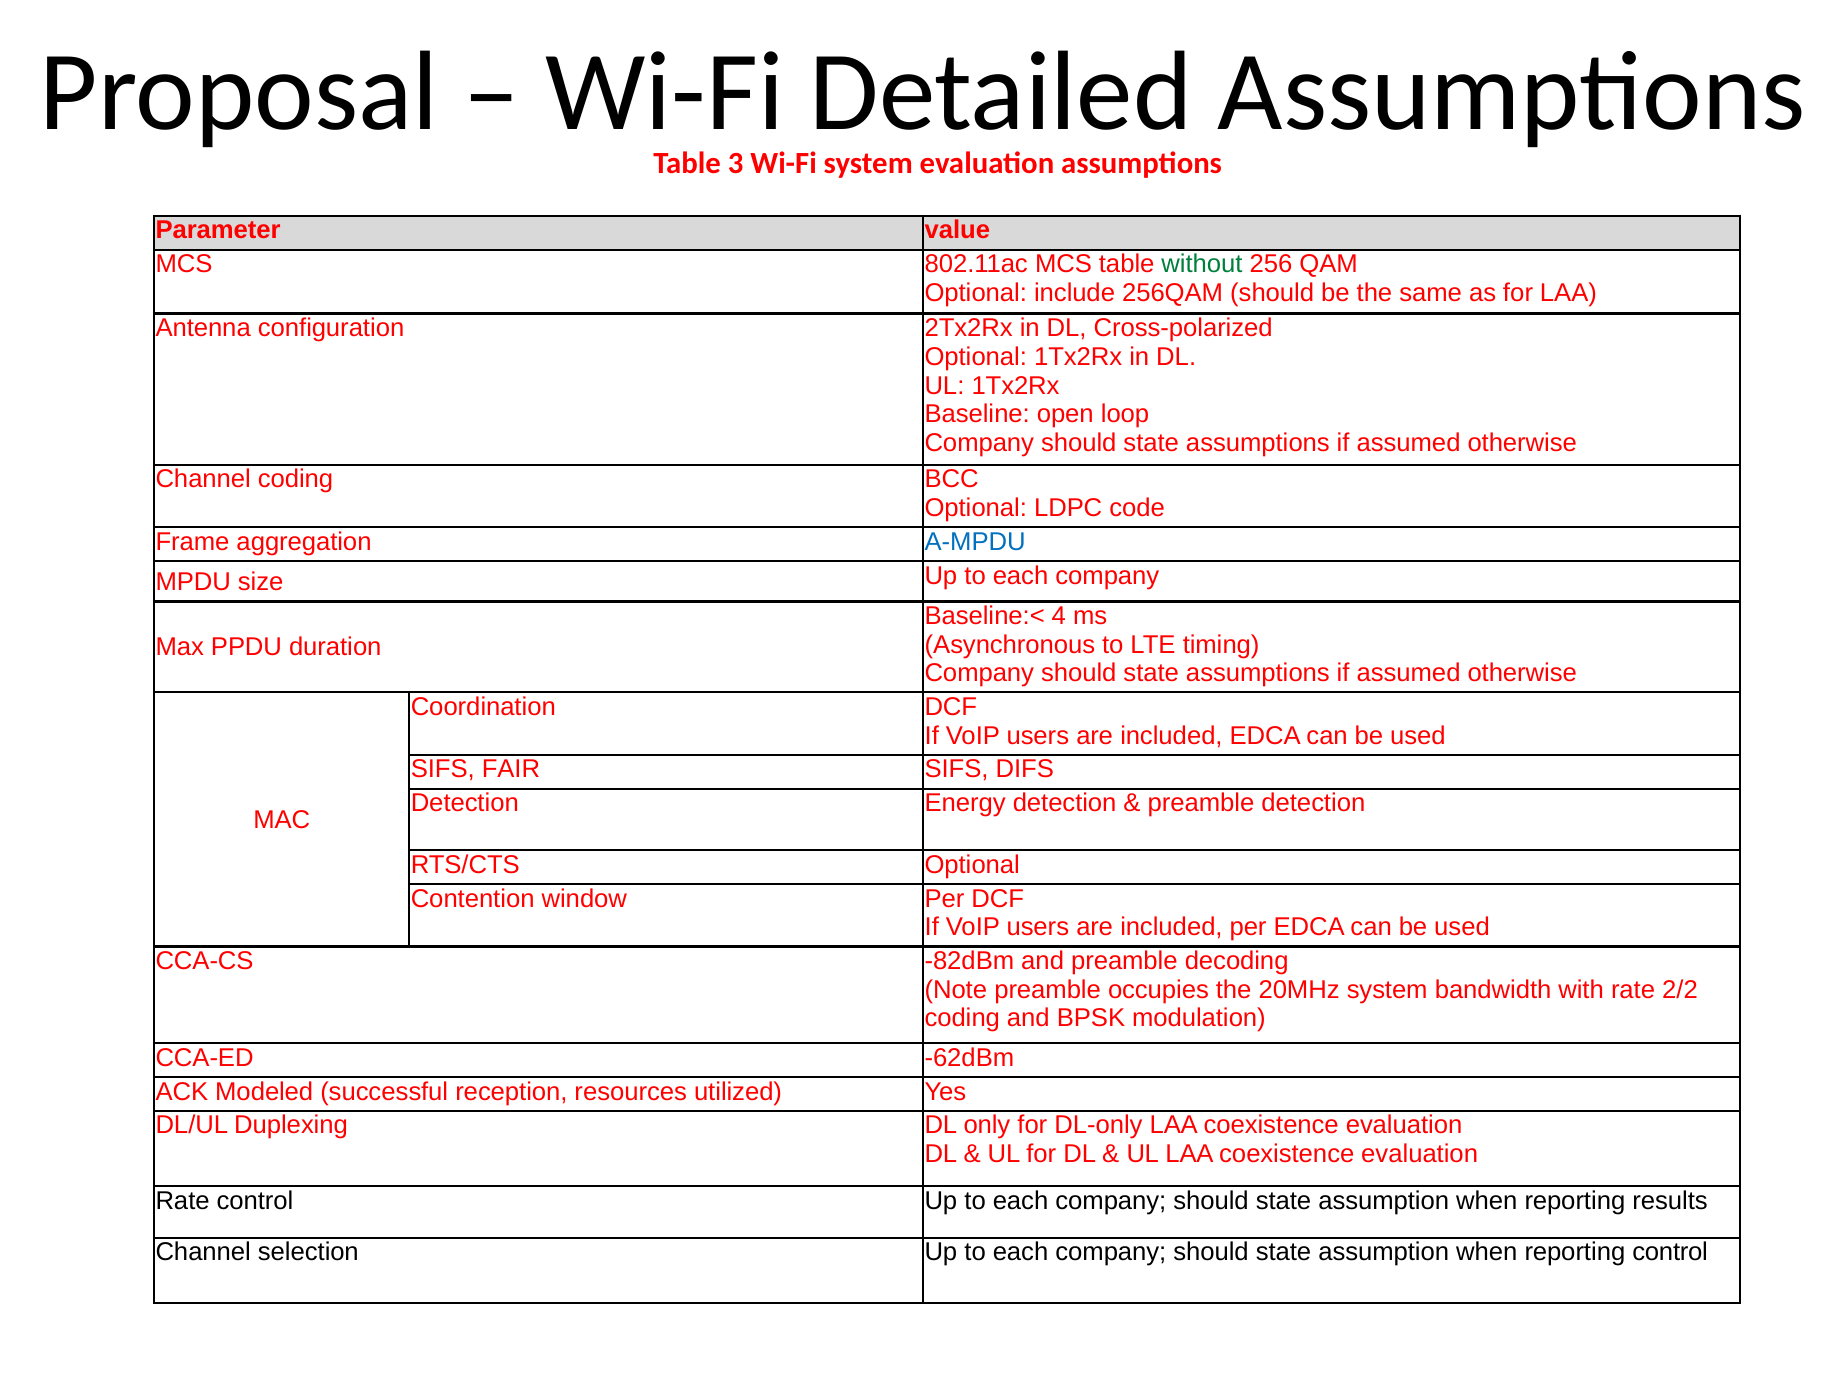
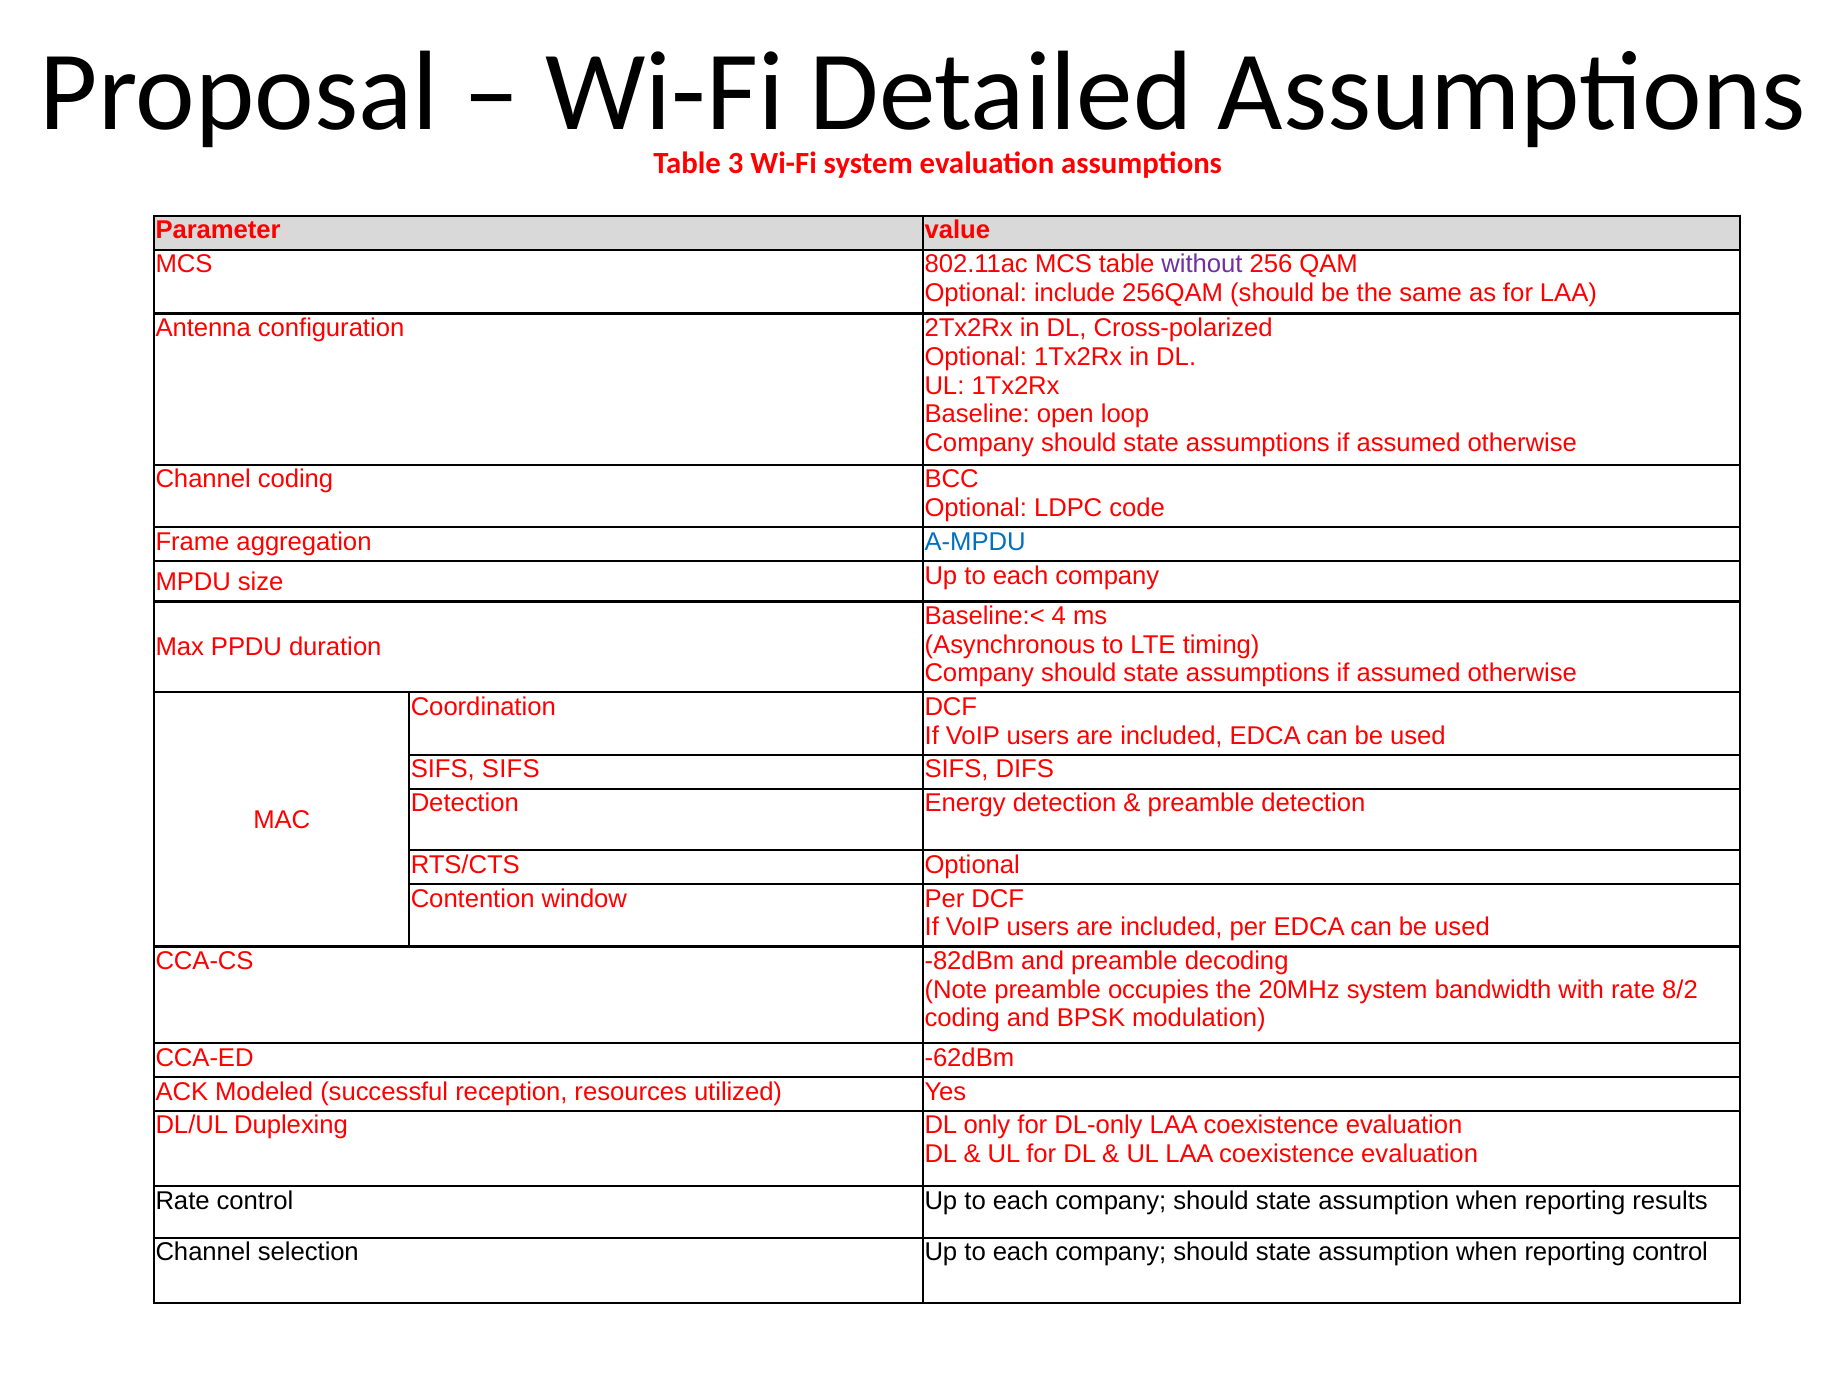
without colour: green -> purple (1202, 264)
FAIR: FAIR -> SIFS (511, 769)
2/2: 2/2 -> 8/2 (1680, 990)
